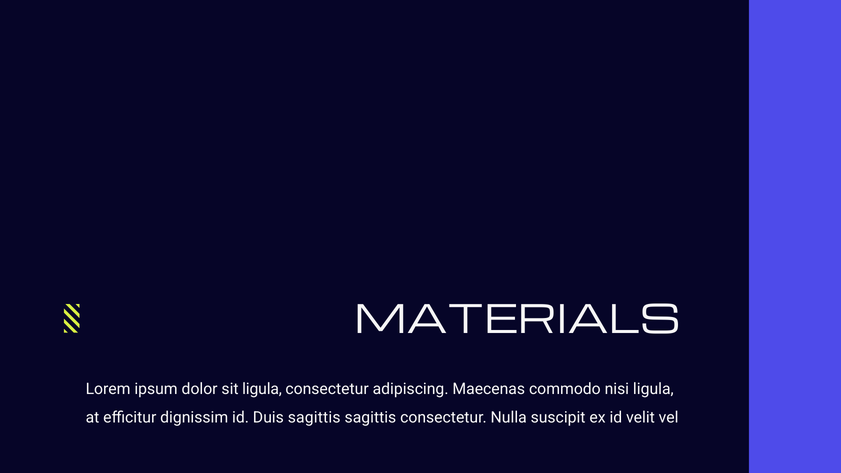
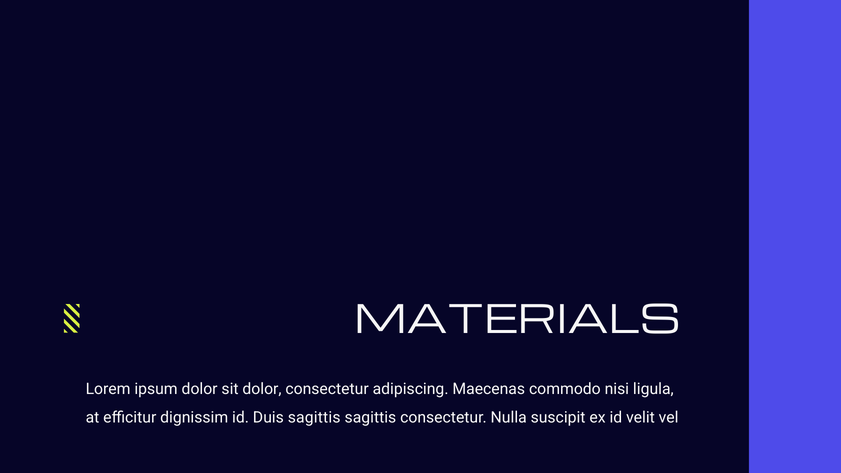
sit ligula: ligula -> dolor (262, 389)
